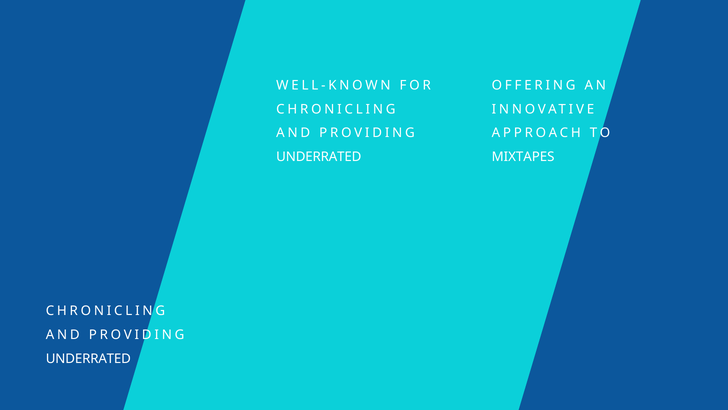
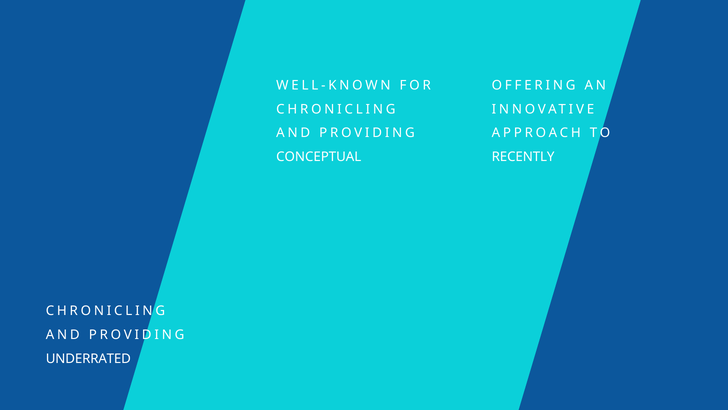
UNDERRATED: UNDERRATED -> CONCEPTUAL (319, 157)
MIXTAPES: MIXTAPES -> RECENTLY (523, 157)
